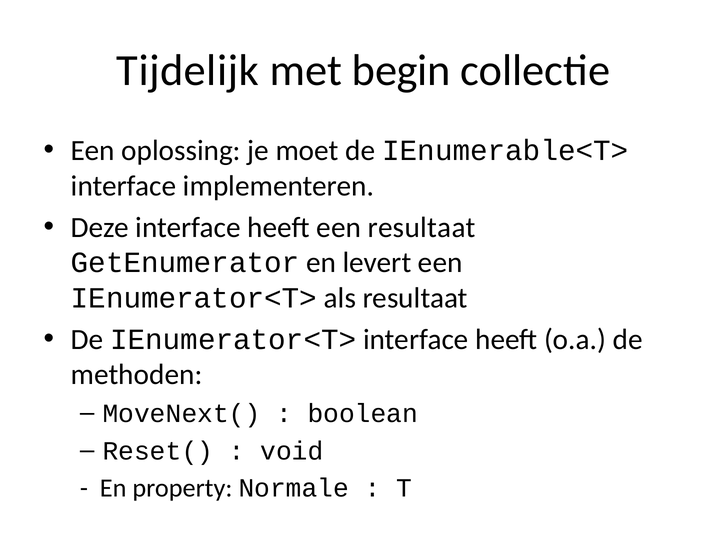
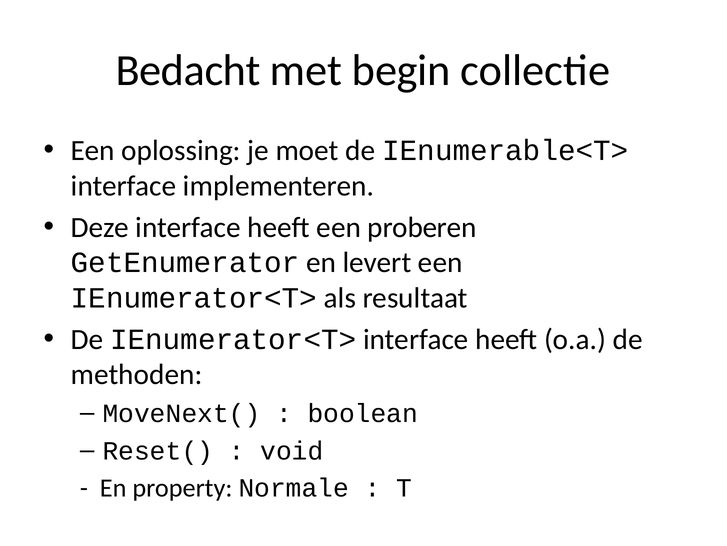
Tijdelijk: Tijdelijk -> Bedacht (188, 70)
een resultaat: resultaat -> proberen (422, 227)
